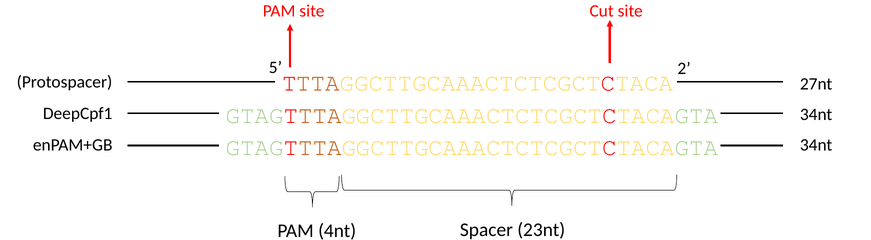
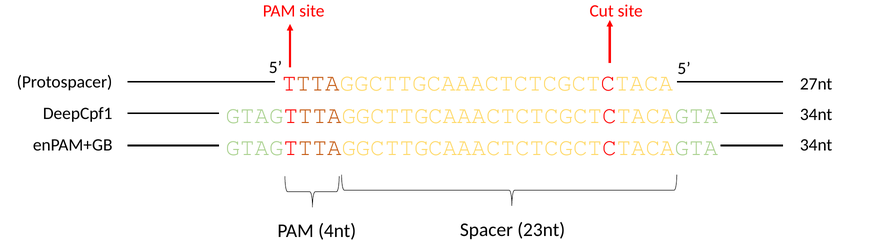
5 2: 2 -> 5 (684, 68)
